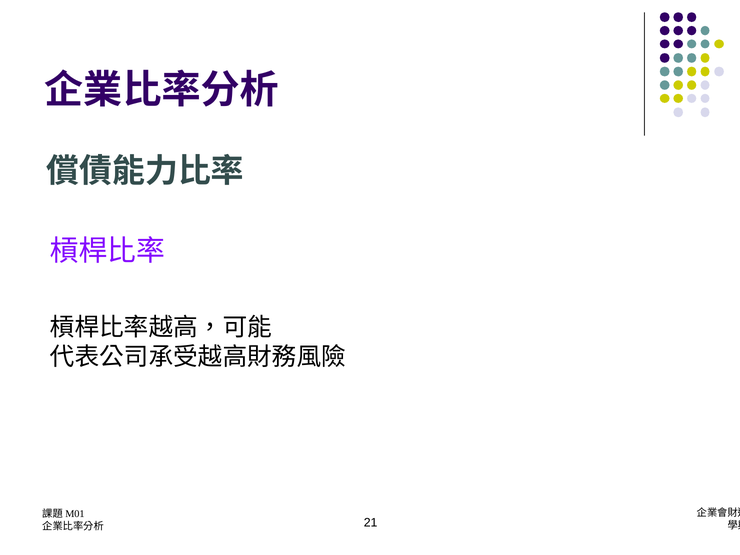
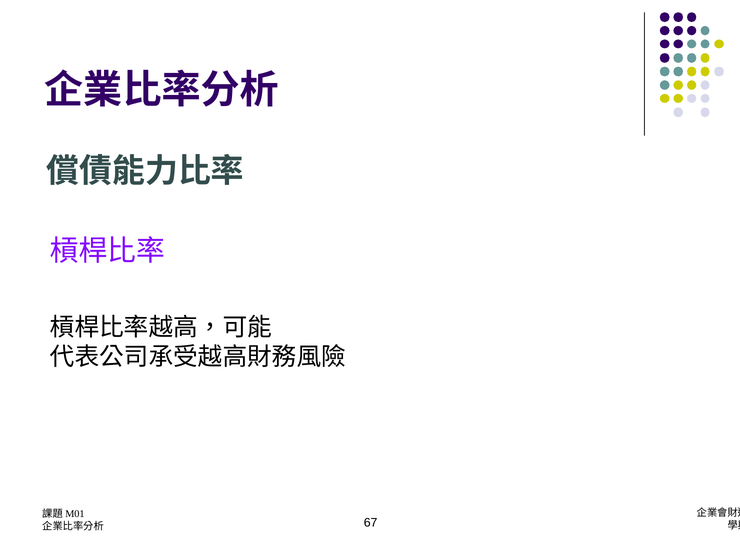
21: 21 -> 67 (371, 523)
